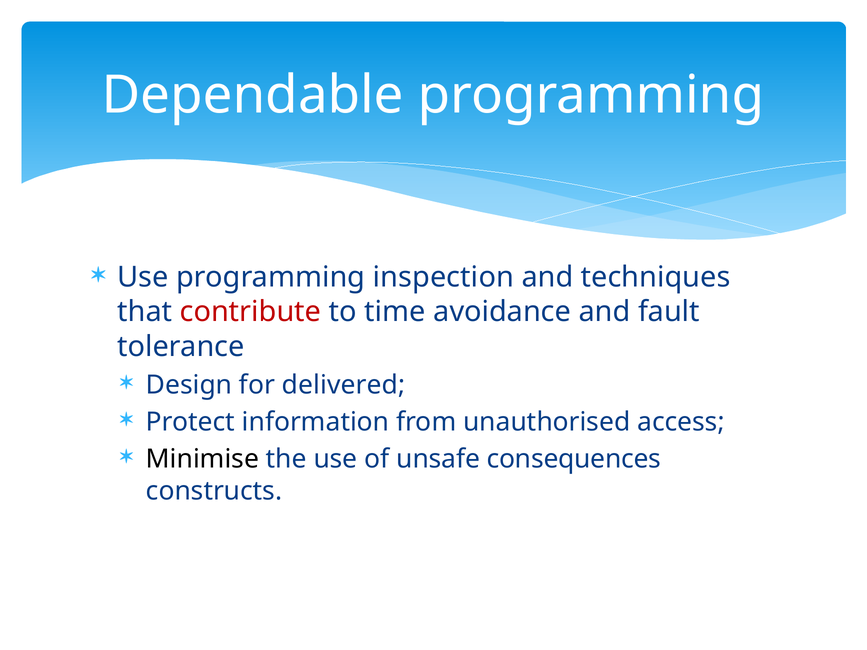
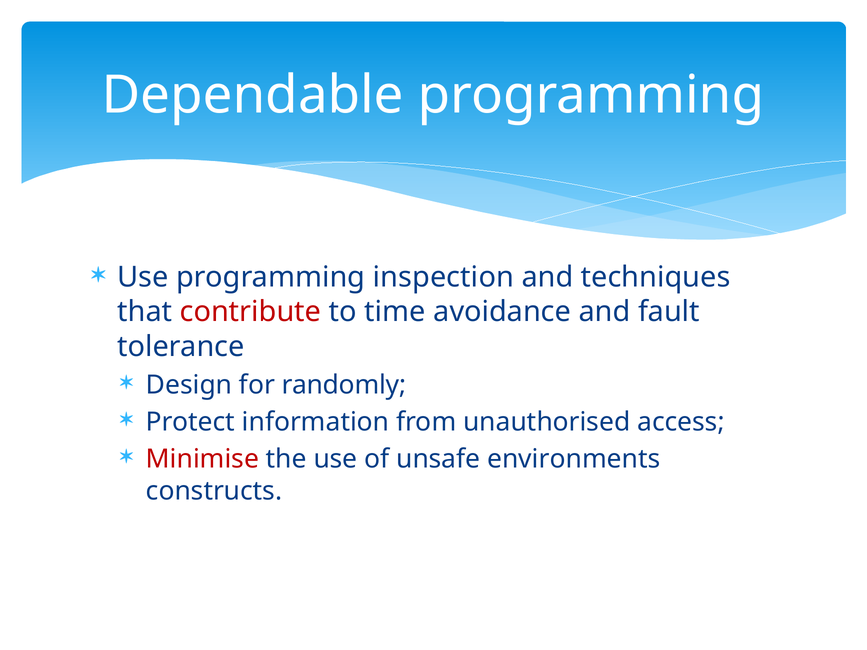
delivered: delivered -> randomly (344, 385)
Minimise colour: black -> red (203, 459)
consequences: consequences -> environments (574, 459)
